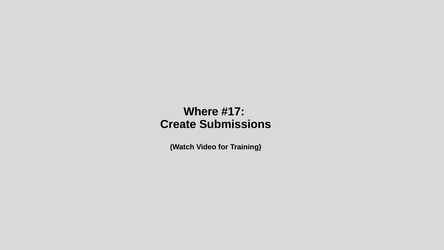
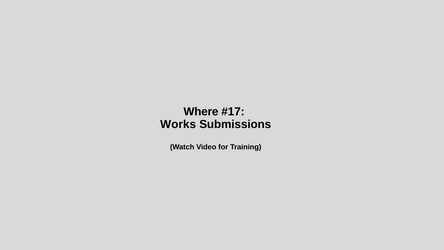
Create: Create -> Works (178, 124)
